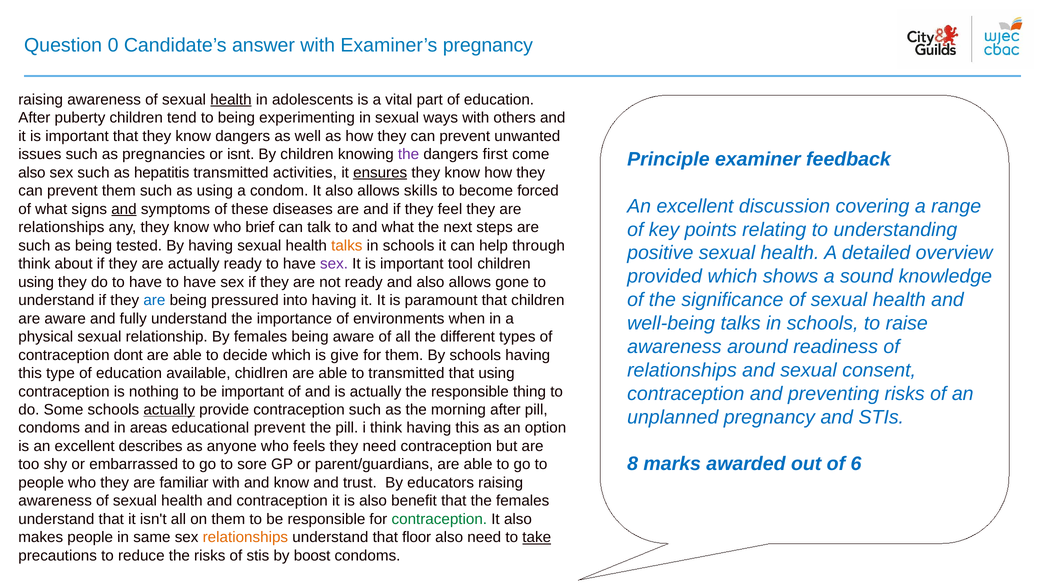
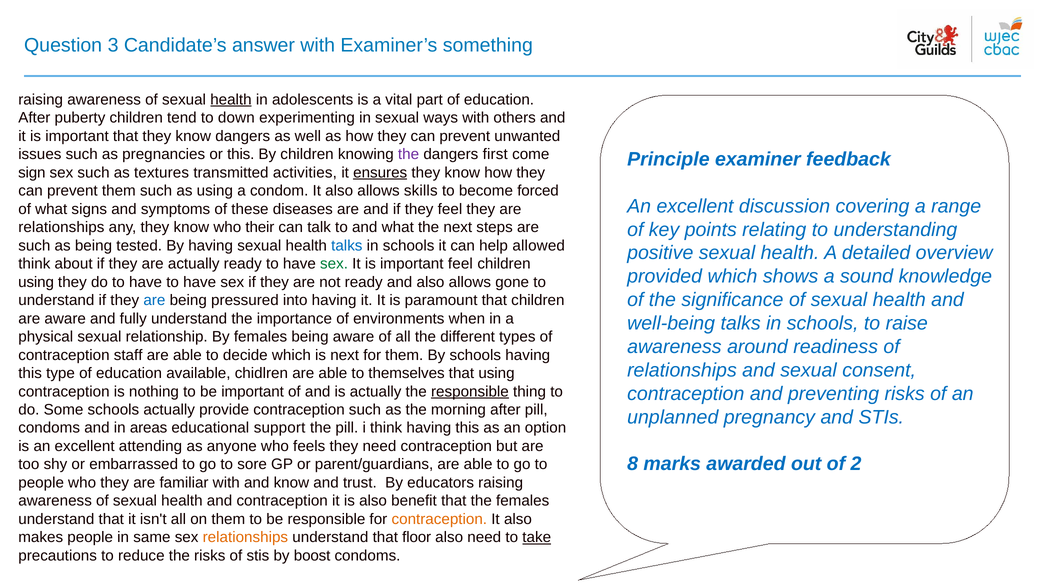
0: 0 -> 3 (113, 45)
pregnancy: pregnancy -> something (488, 45)
to being: being -> down (236, 118)
or isnt: isnt -> this (241, 154)
also: also -> sign (32, 173)
hepatitis: hepatitis -> textures (162, 173)
and underline: present -> none (124, 209)
brief: brief -> their (260, 227)
talks colour: orange -> blue (347, 246)
through: through -> allowed (539, 246)
sex colour: purple -> green (334, 264)
important tool: tool -> feel (460, 264)
dont: dont -> staff (128, 355)
is give: give -> next (345, 355)
to transmitted: transmitted -> themselves (406, 373)
responsible underline: none -> present (470, 392)
actually underline: present -> none (169, 410)
educational prevent: prevent -> support (280, 428)
describes: describes -> attending (151, 446)
6: 6 -> 2 (856, 464)
contraception colour: green -> orange (439, 519)
